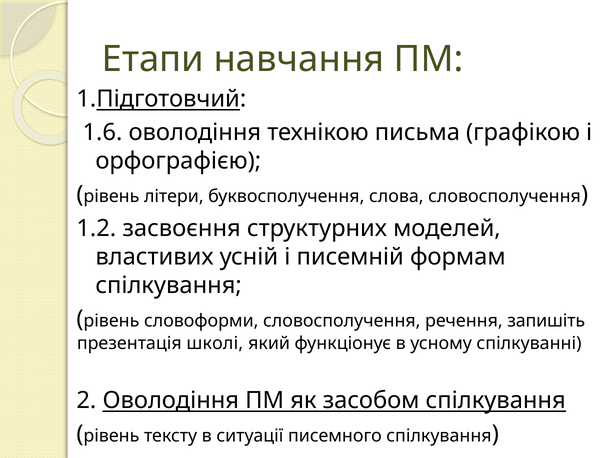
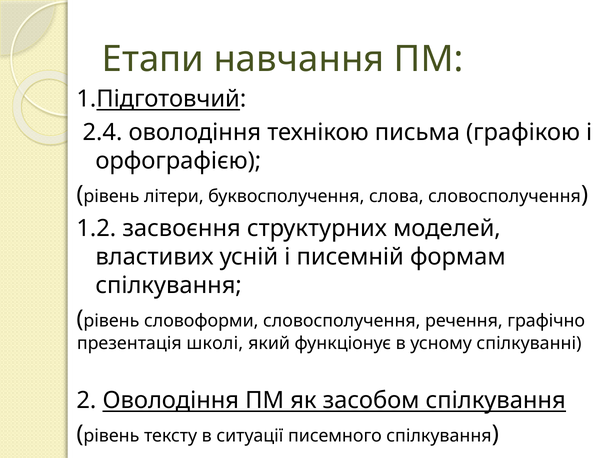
1.6: 1.6 -> 2.4 (102, 133)
запишіть: запишіть -> графічно (546, 321)
